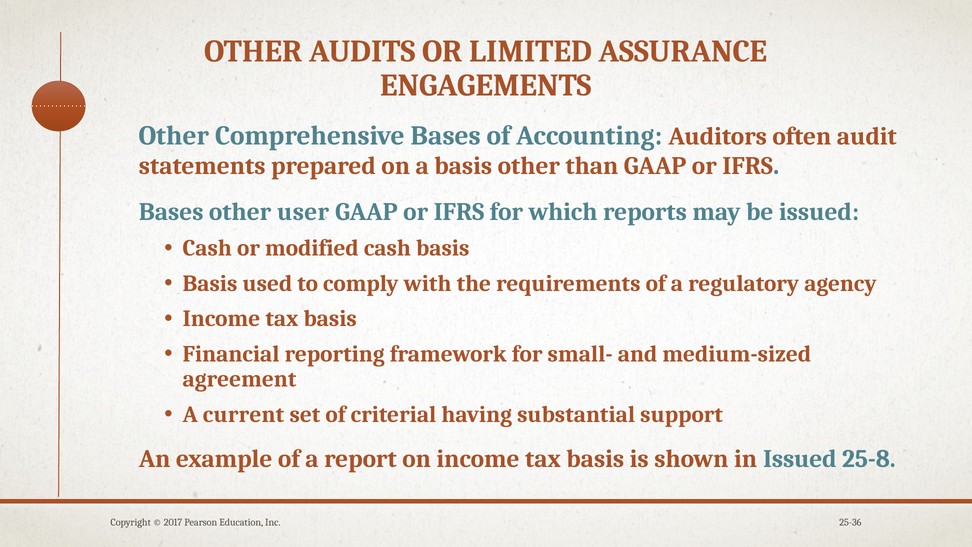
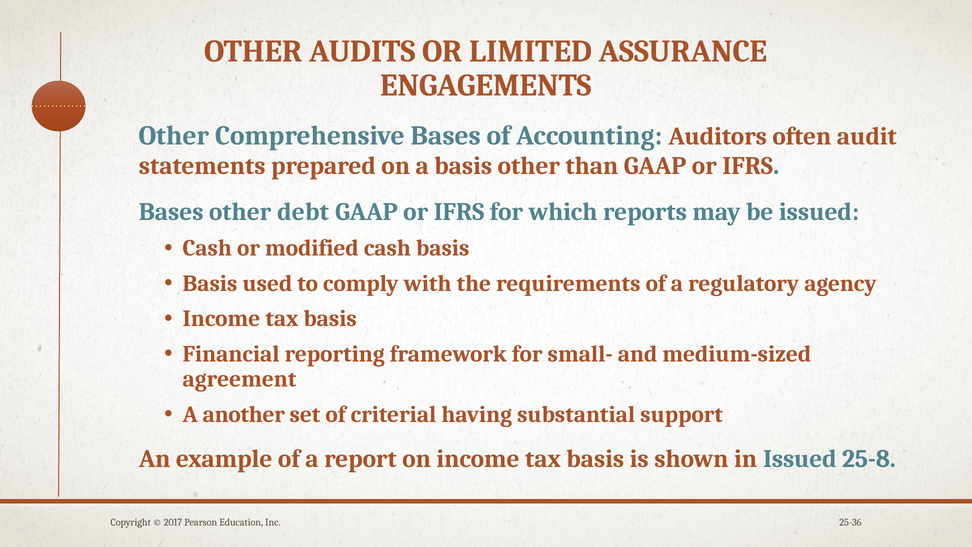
user: user -> debt (303, 212)
current: current -> another (244, 414)
